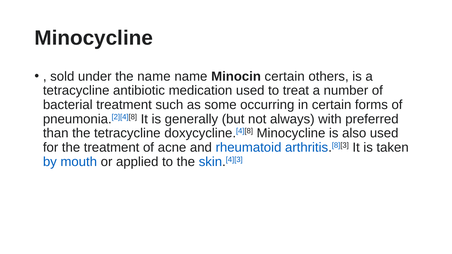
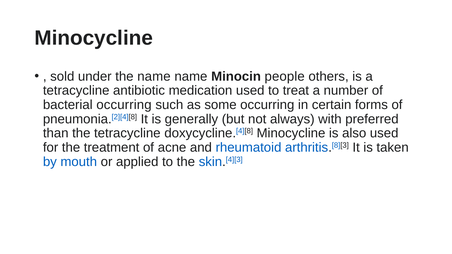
Minocin certain: certain -> people (285, 76)
bacterial treatment: treatment -> occurring (124, 105)
